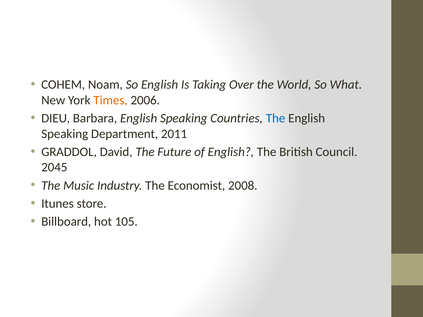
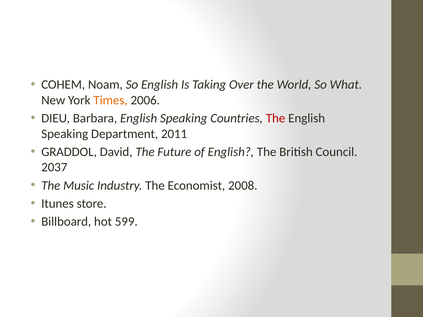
The colour: blue -> red (276, 118)
2045: 2045 -> 2037 (54, 167)
105: 105 -> 599 (126, 222)
